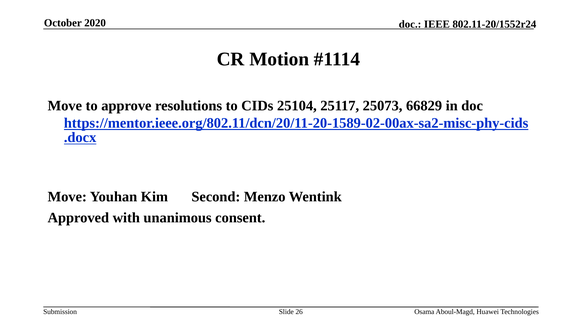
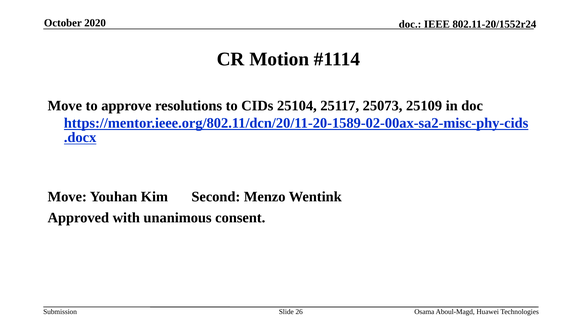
66829: 66829 -> 25109 (424, 106)
